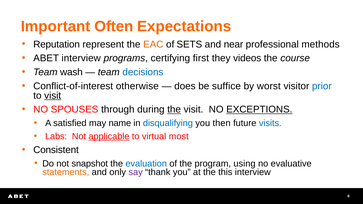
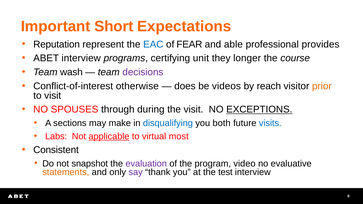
Often: Often -> Short (114, 26)
EAC colour: orange -> blue (153, 44)
SETS: SETS -> FEAR (189, 44)
near: near -> able (233, 44)
methods: methods -> provides (321, 44)
first: first -> unit (201, 58)
videos: videos -> longer (247, 58)
decisions colour: blue -> purple (143, 72)
suffice: suffice -> videos (226, 86)
worst: worst -> reach (269, 86)
prior colour: blue -> orange (322, 86)
visit underline: present -> none (53, 96)
the underline: present -> none (174, 110)
satisfied: satisfied -> sections (70, 123)
name: name -> make (120, 123)
then: then -> both (222, 123)
evaluation colour: blue -> purple (146, 164)
using: using -> video (244, 164)
this: this -> test (225, 172)
